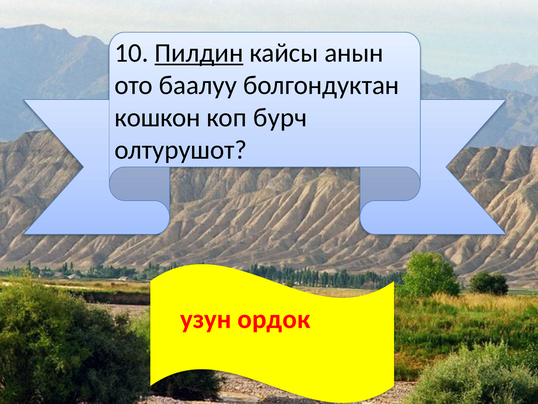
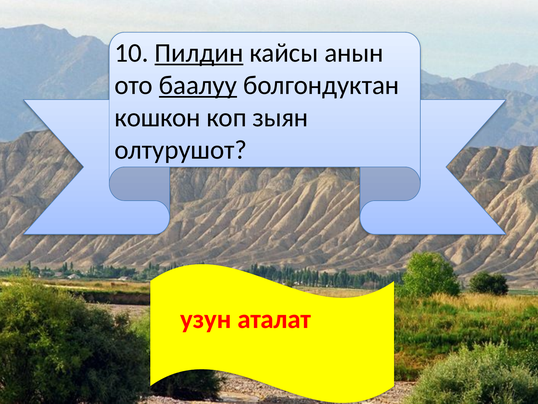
баалуу underline: none -> present (198, 85)
бурч: бурч -> зыян (280, 118)
ордок: ордок -> аталат (274, 319)
